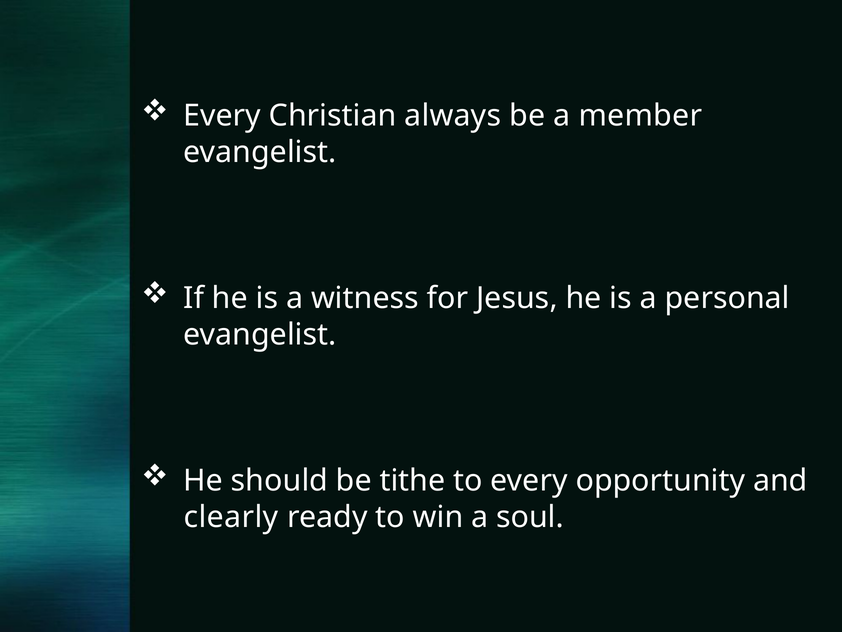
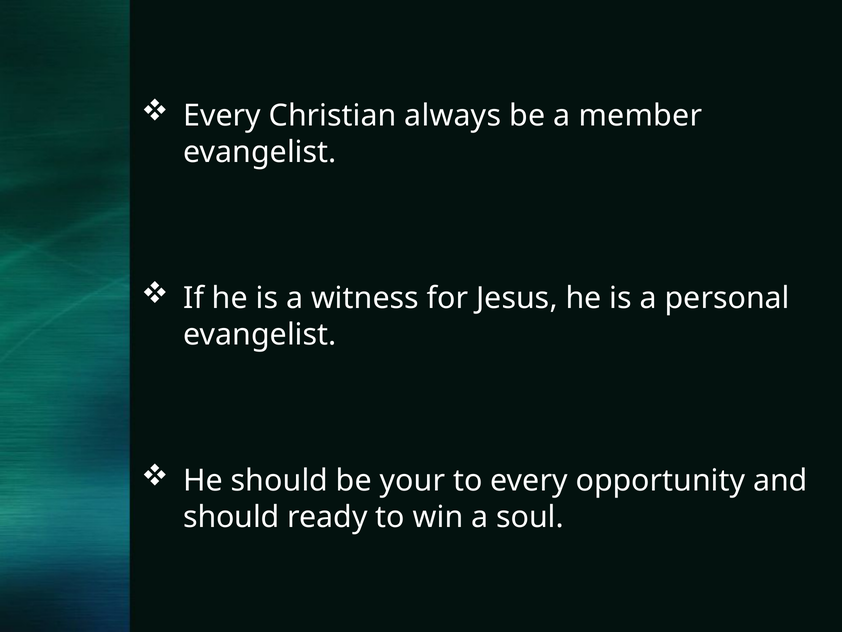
tithe: tithe -> your (412, 480)
clearly: clearly -> should (231, 517)
